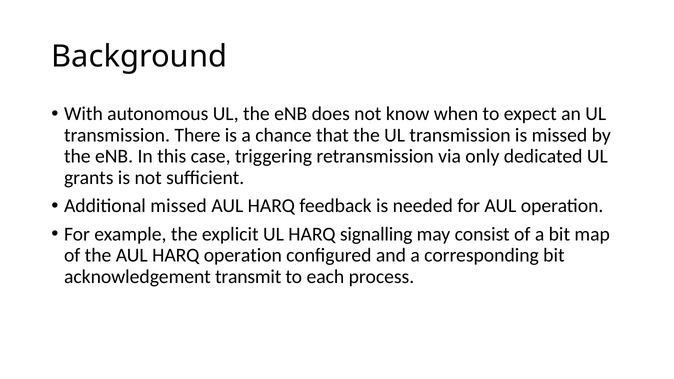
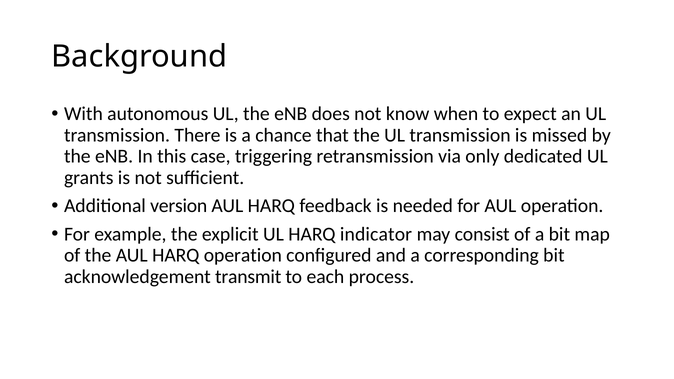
Additional missed: missed -> version (179, 206)
signalling: signalling -> indicator (376, 234)
